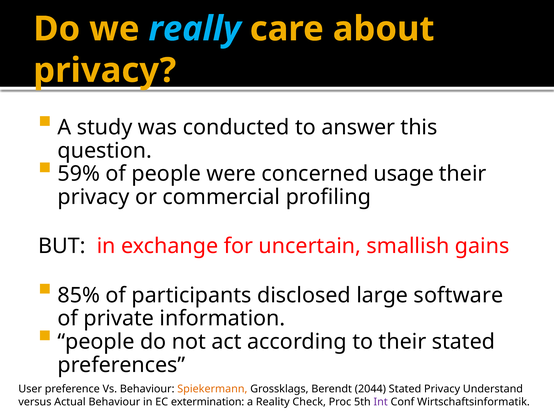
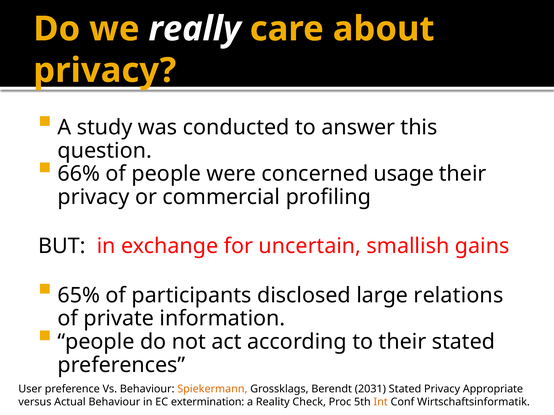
really colour: light blue -> white (195, 29)
59%: 59% -> 66% (79, 174)
85%: 85% -> 65% (79, 296)
software: software -> relations (459, 296)
2044: 2044 -> 2031 (370, 389)
Understand: Understand -> Appropriate (493, 389)
Int colour: purple -> orange (381, 402)
